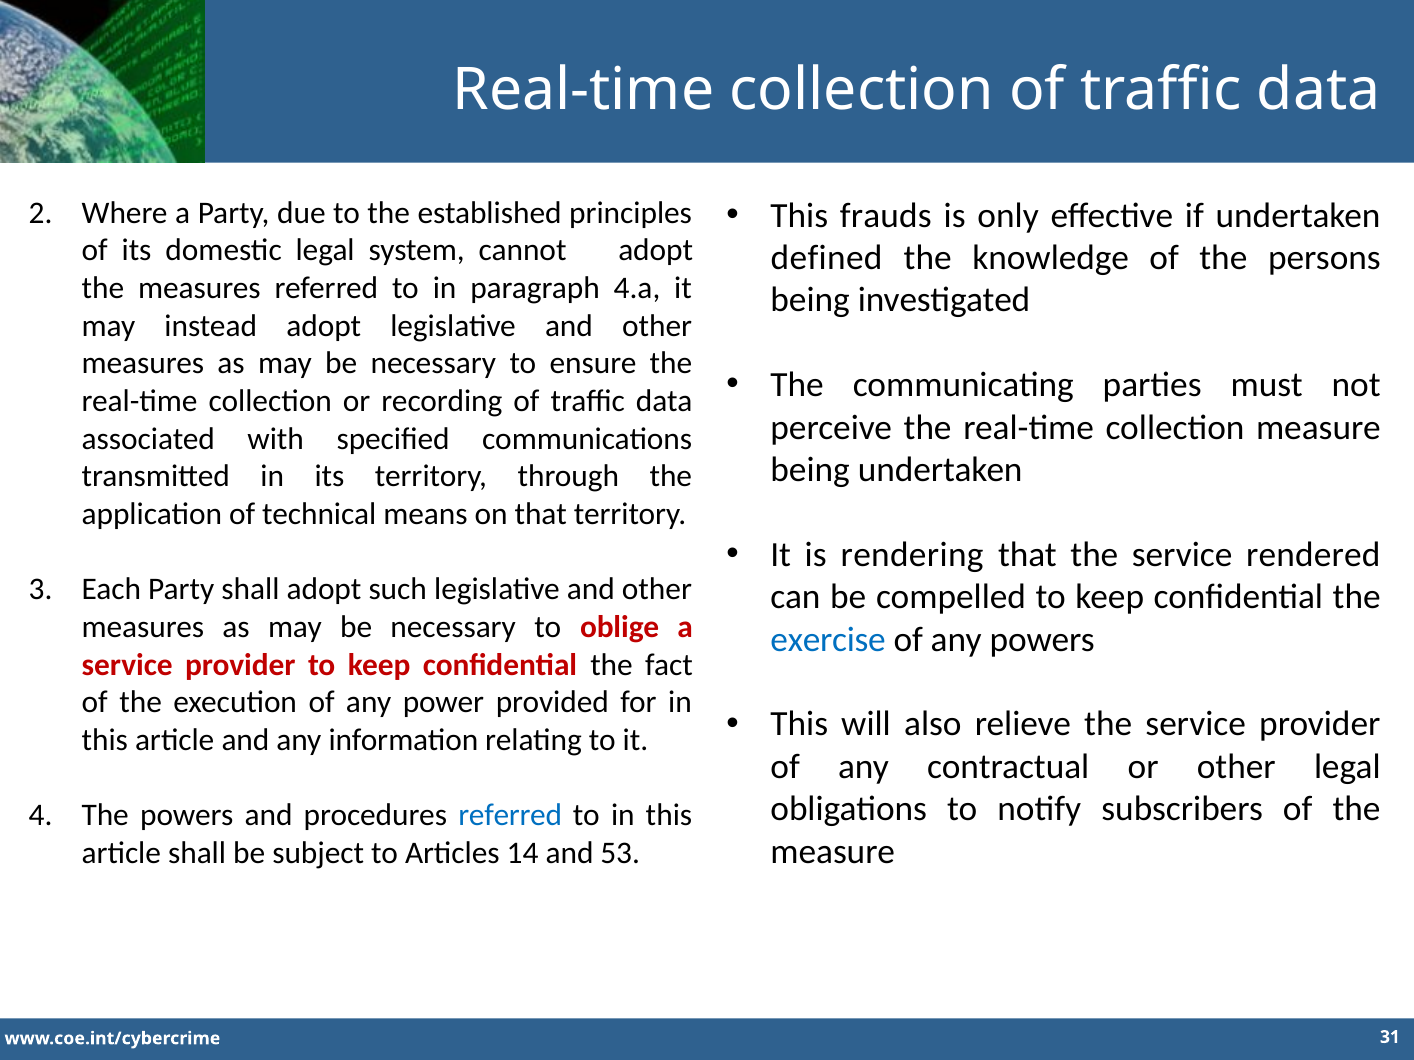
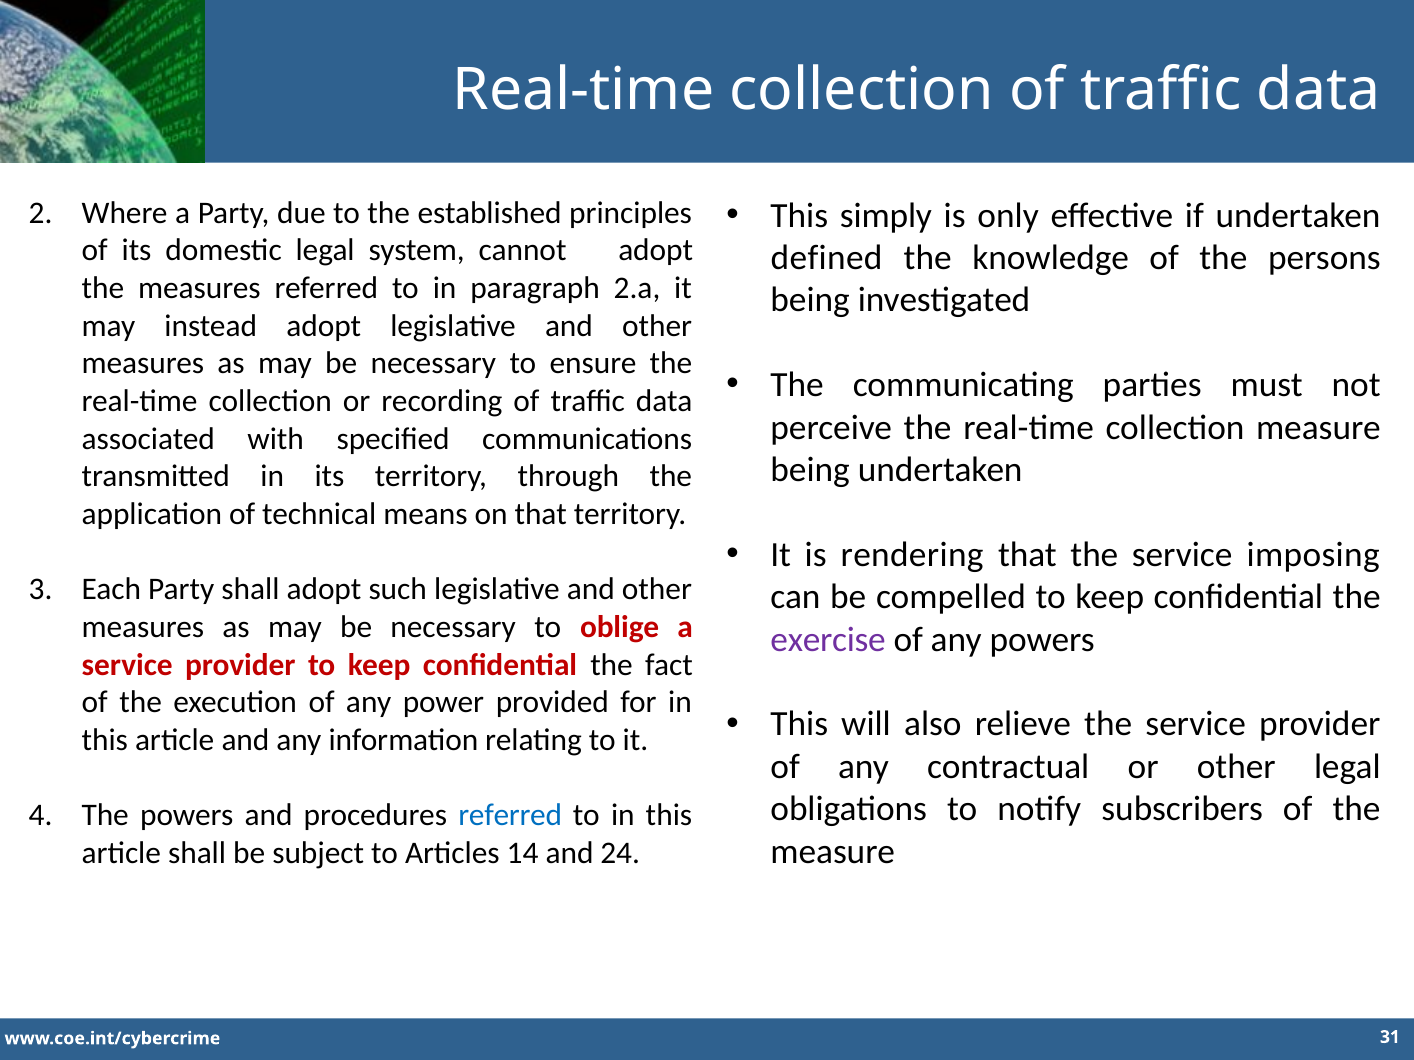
frauds: frauds -> simply (886, 216)
4.a: 4.a -> 2.a (637, 288)
rendered: rendered -> imposing (1313, 555)
exercise colour: blue -> purple (828, 640)
53: 53 -> 24 (620, 854)
